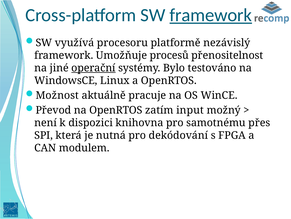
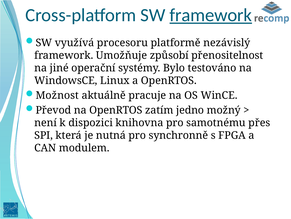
procesů: procesů -> způsobí (169, 55)
operační underline: present -> none (93, 68)
input: input -> jedno (190, 110)
dekódování: dekódování -> synchronně (178, 135)
